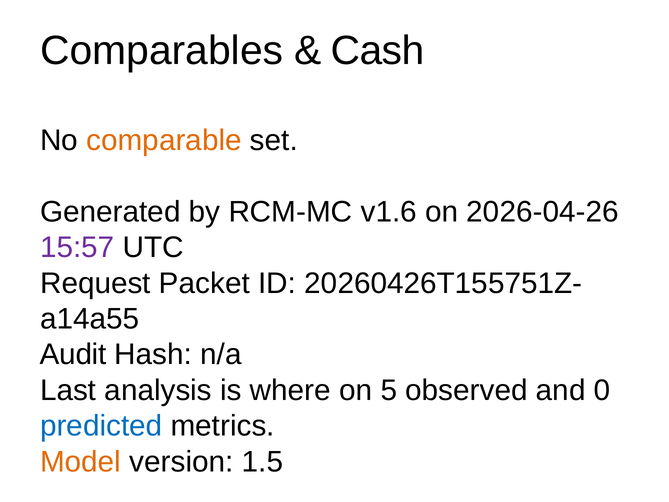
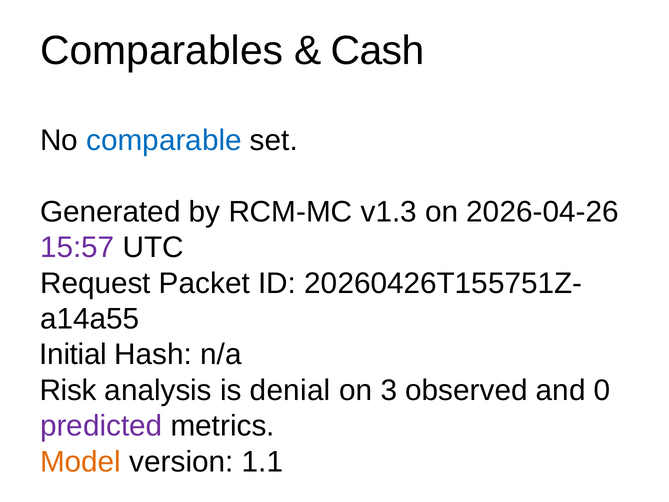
comparable colour: orange -> blue (164, 140)
v1.6: v1.6 -> v1.3 (389, 212)
Audit: Audit -> Initial (73, 354)
Last: Last -> Risk (68, 390)
where: where -> denial (290, 390)
5: 5 -> 3 (389, 390)
predicted colour: blue -> purple (101, 426)
1.5: 1.5 -> 1.1 (262, 461)
